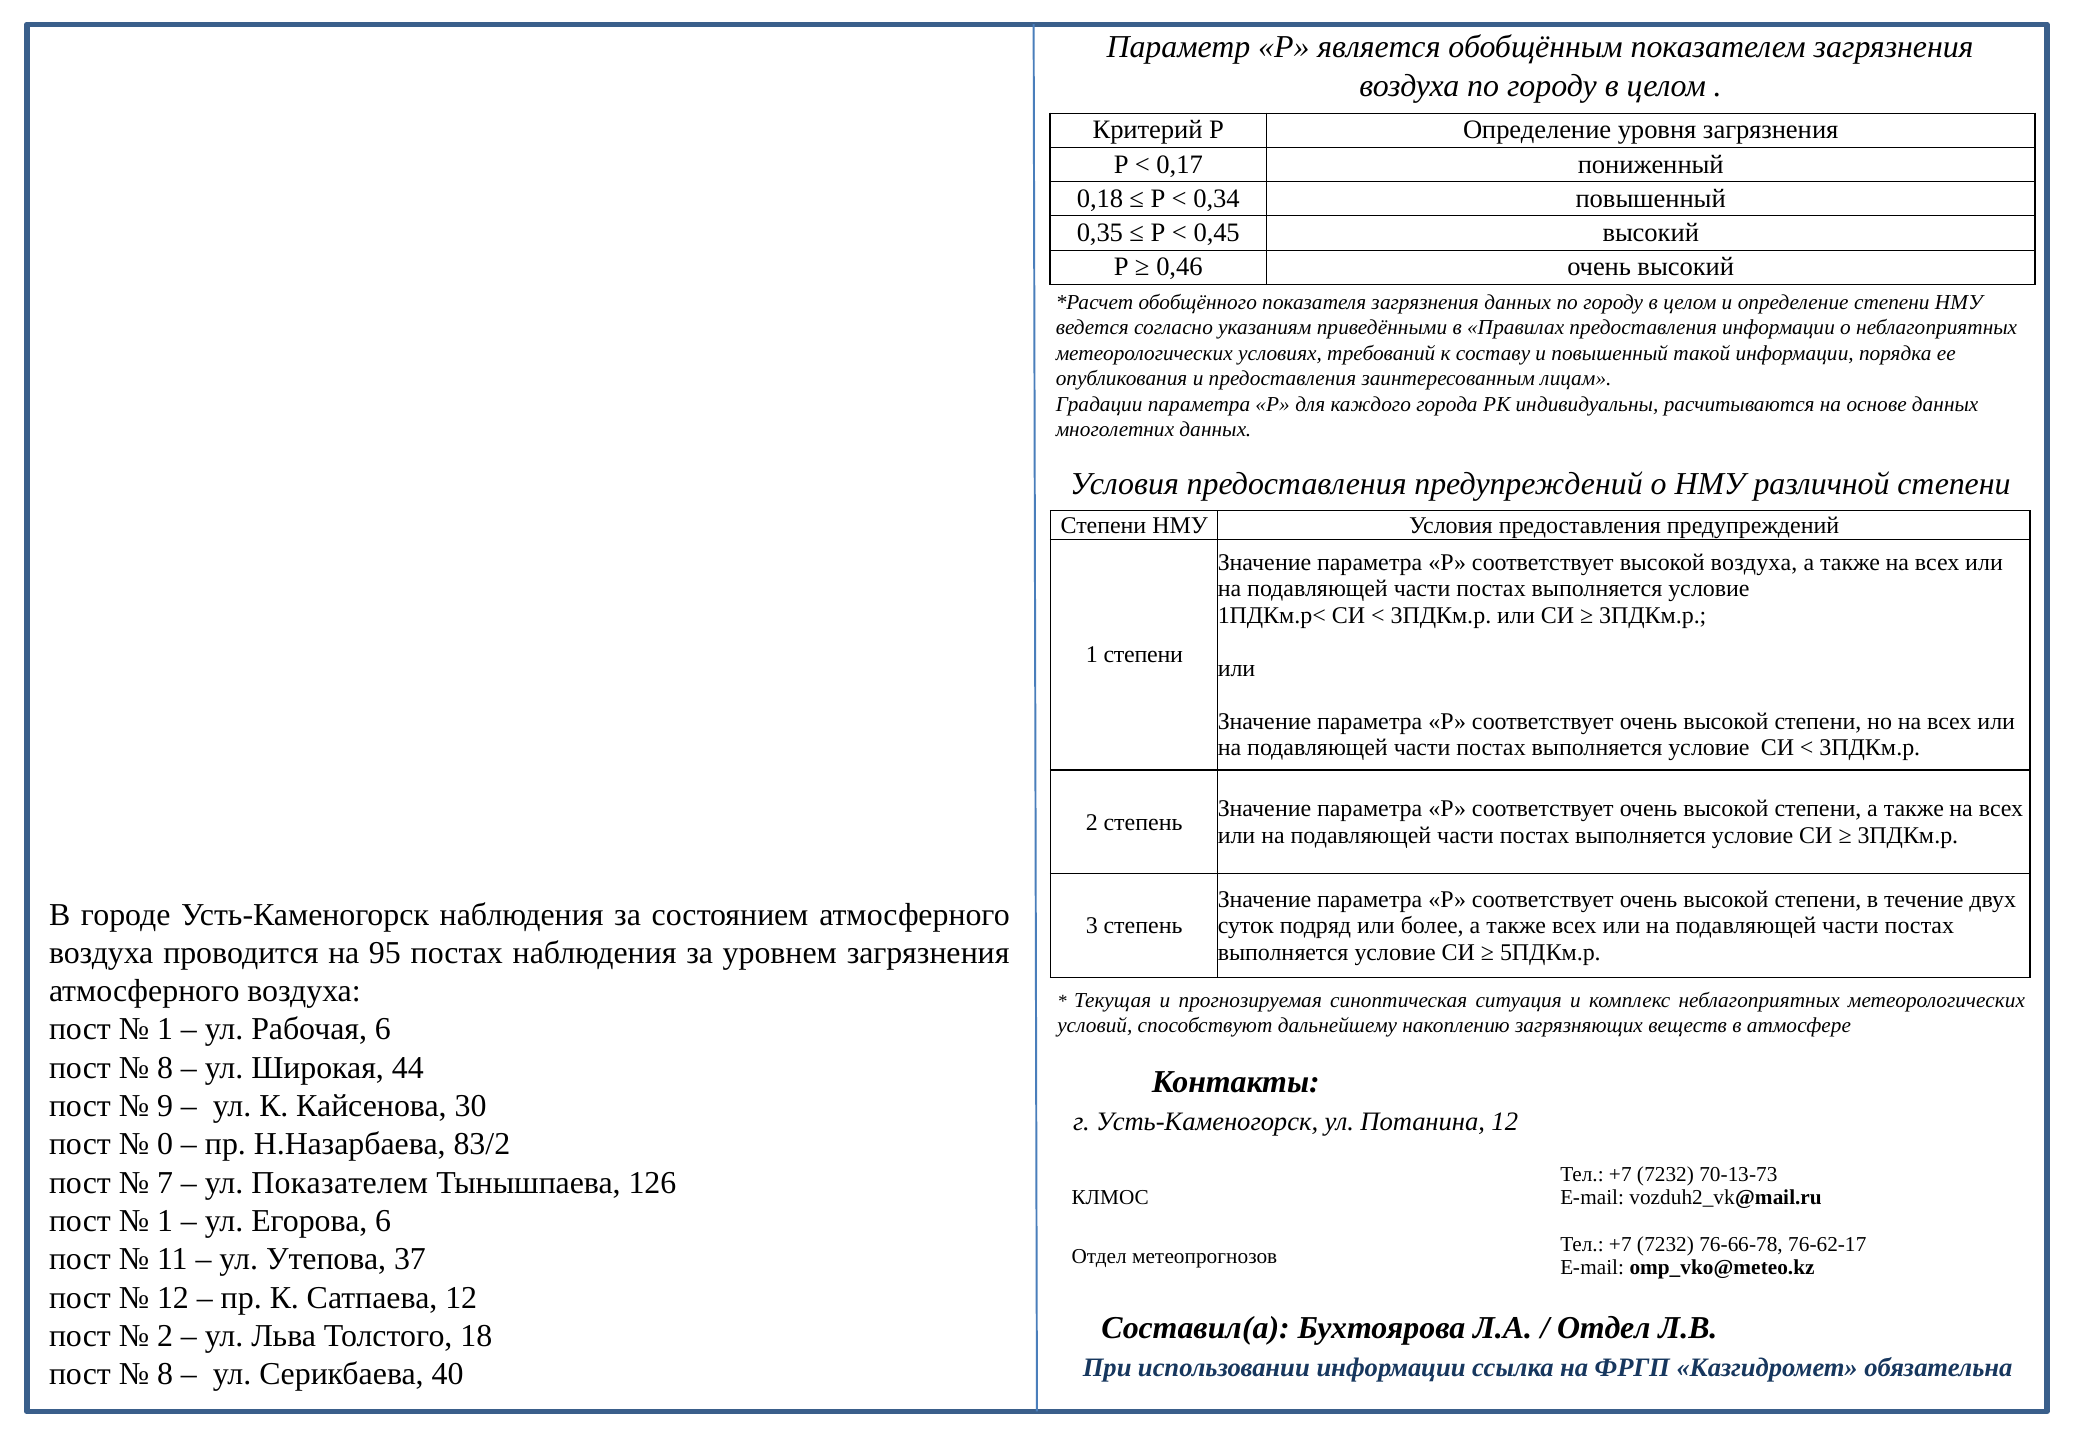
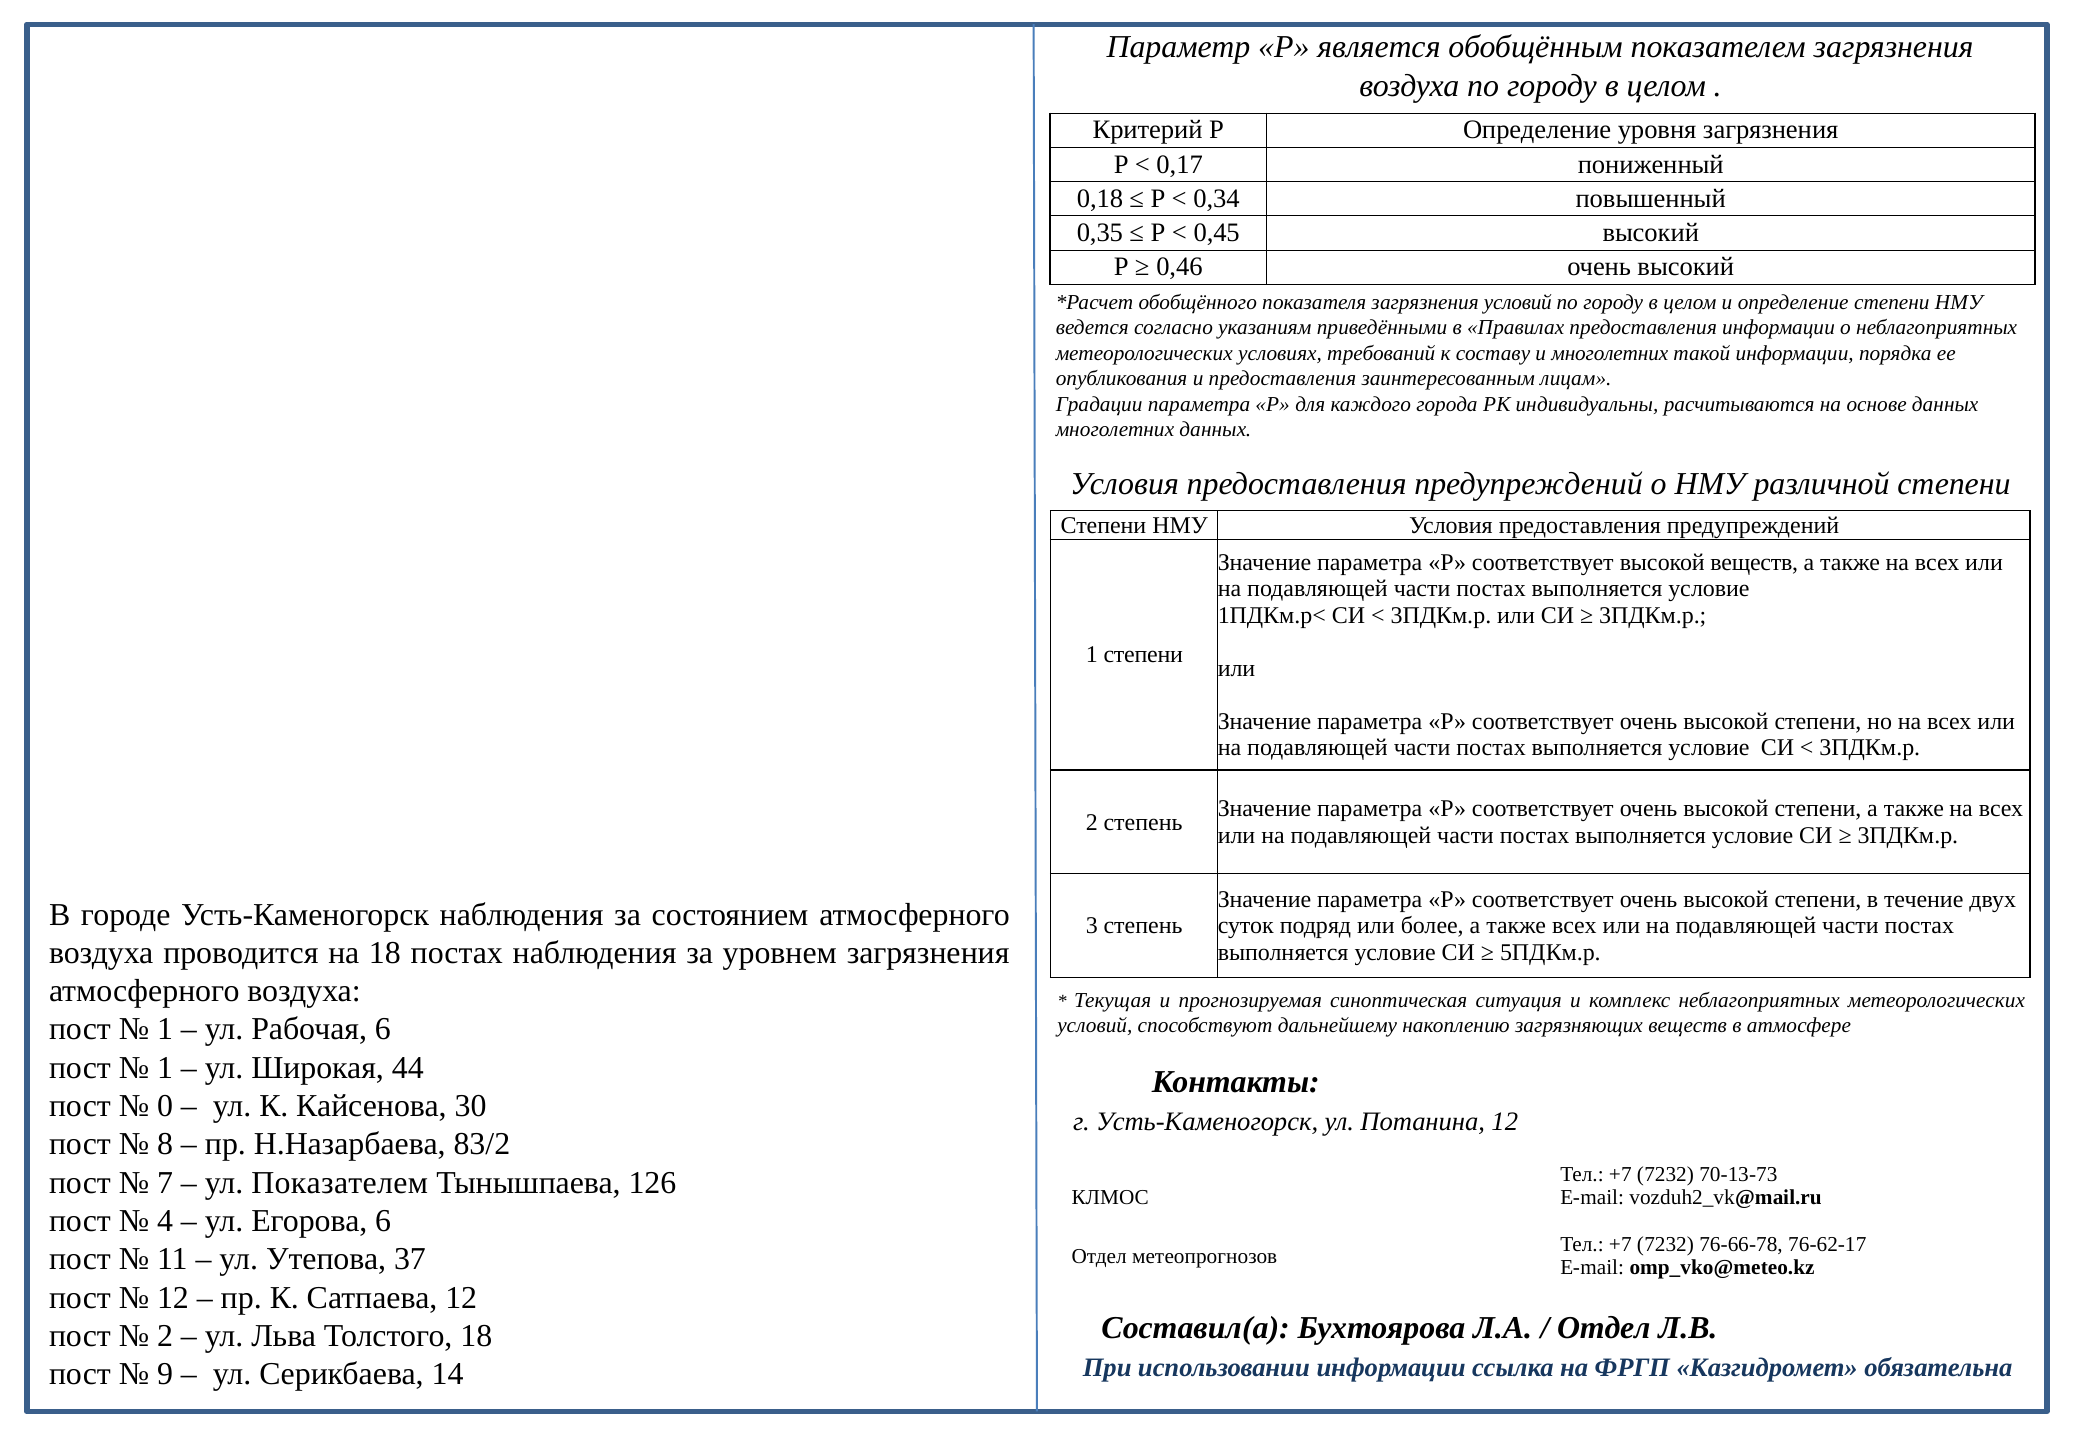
загрязнения данных: данных -> условий (1518, 302)
и повышенный: повышенный -> многолетних (1610, 353)
высокой воздуха: воздуха -> веществ (1754, 562)
на 95: 95 -> 18 (385, 953)
8: 8 -> 1 (165, 1068)
9: 9 -> 0 (165, 1106)
0: 0 -> 8 (165, 1144)
1: 1 -> 4 (165, 1221)
8: 8 -> 9 (165, 1374)
40: 40 -> 14 (448, 1374)
